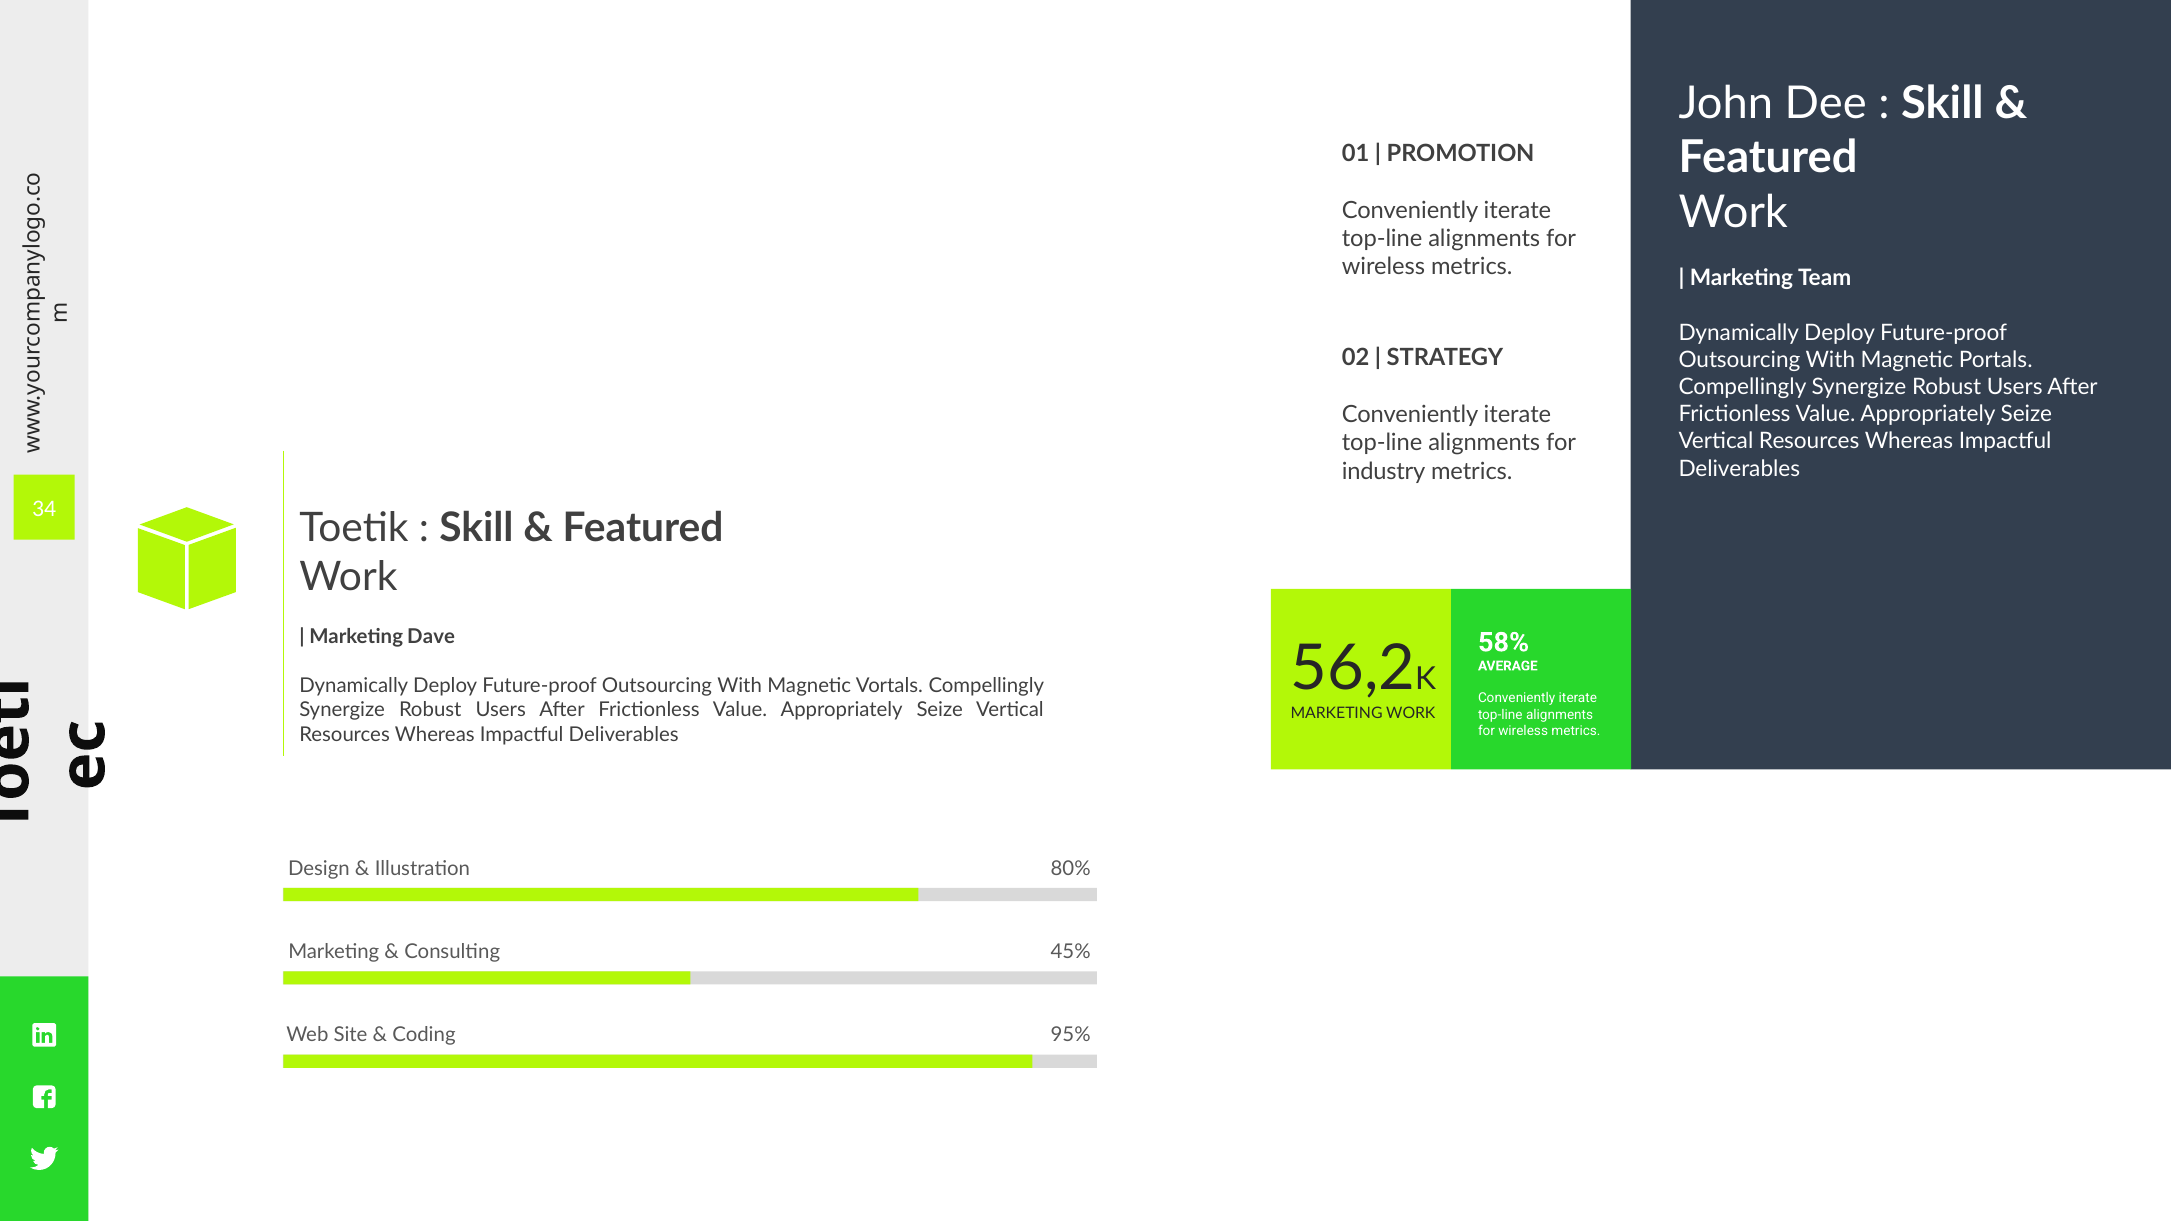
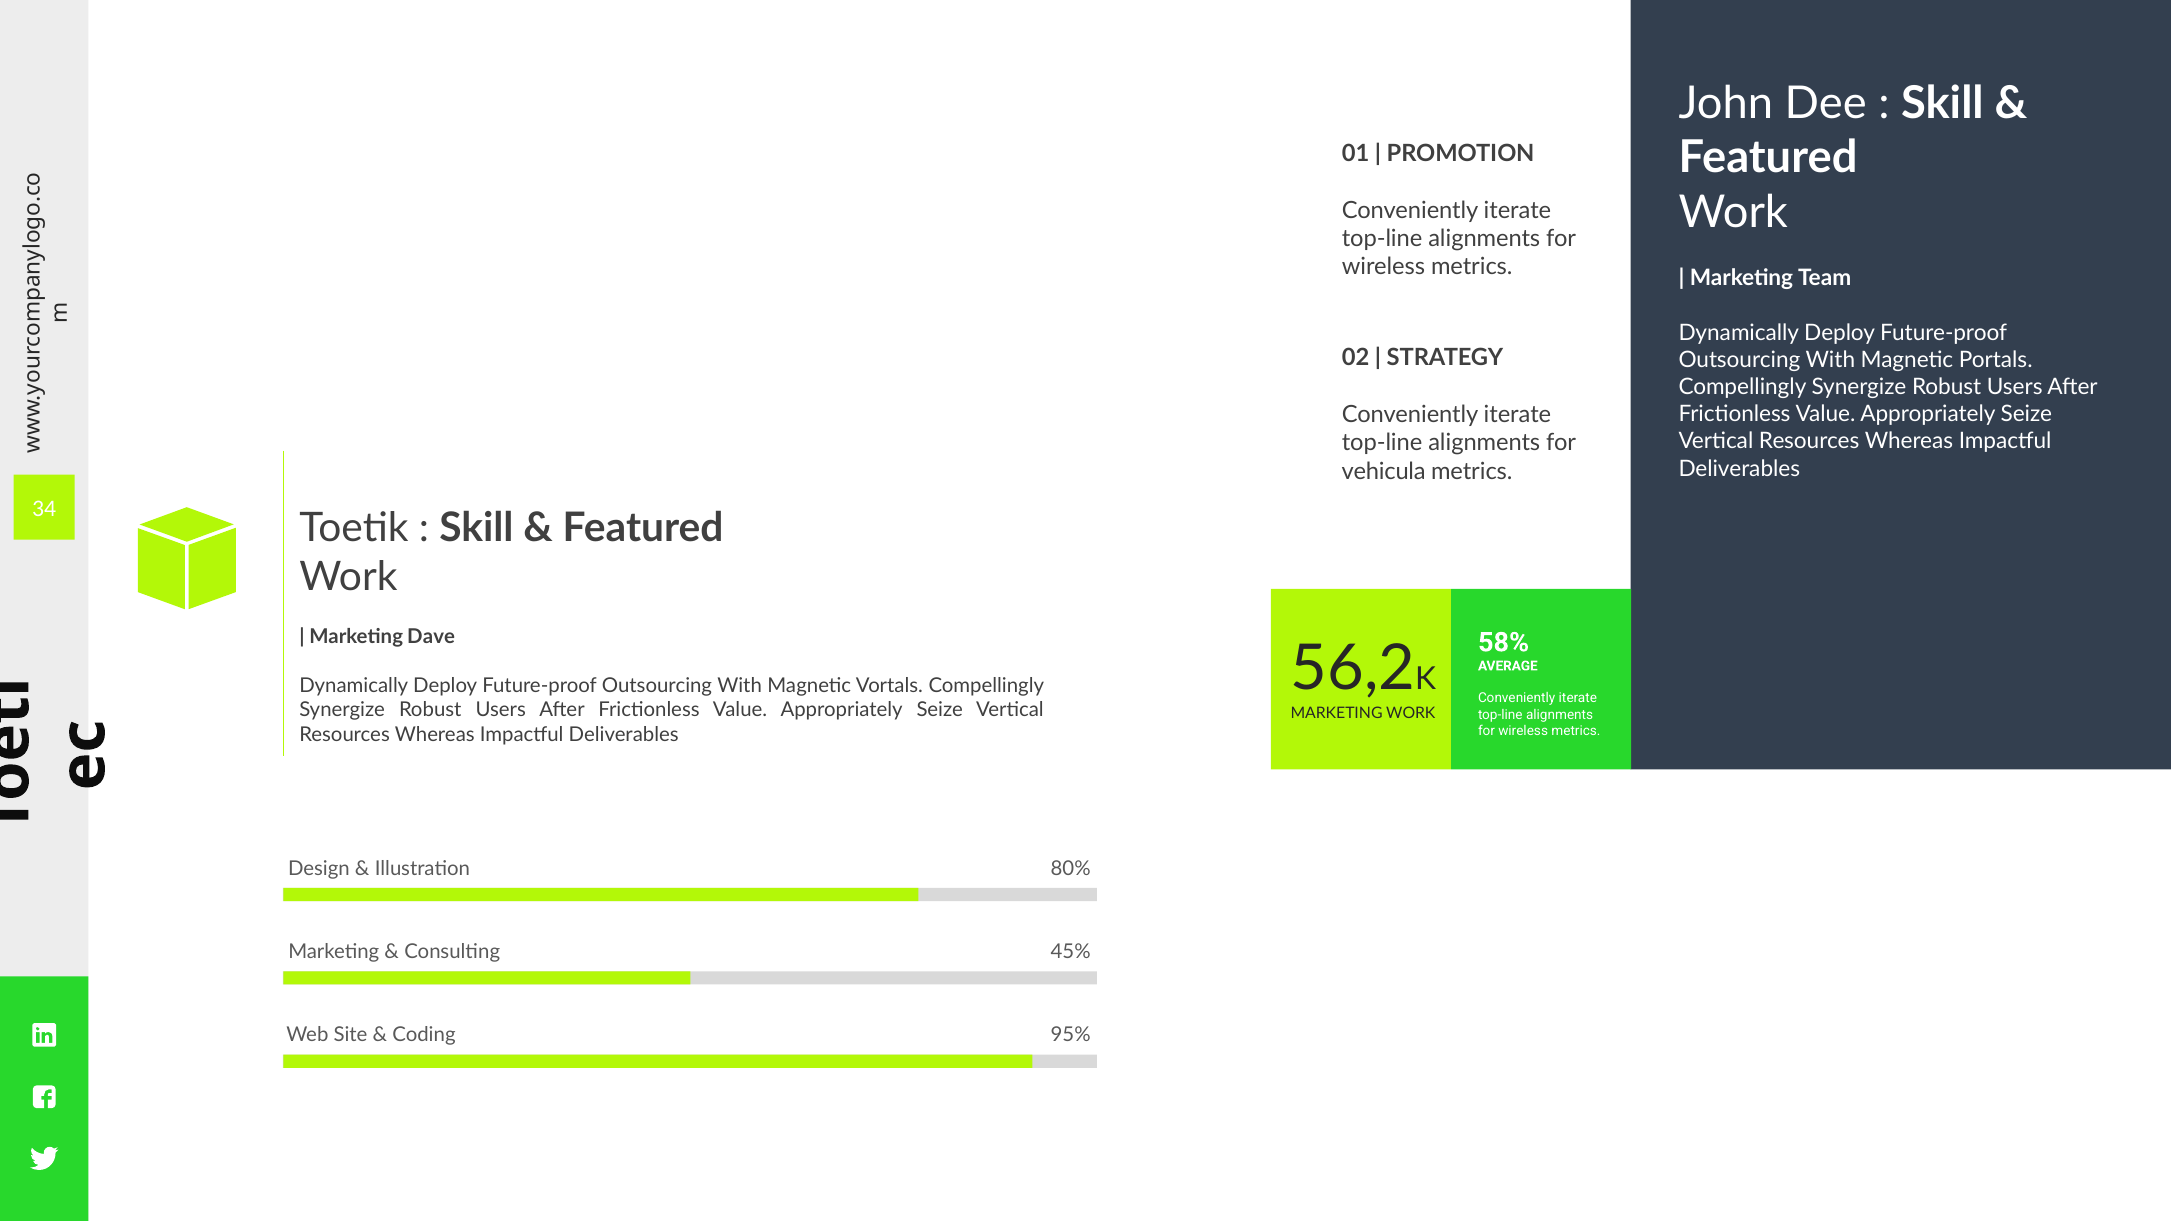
industry: industry -> vehicula (1384, 471)
